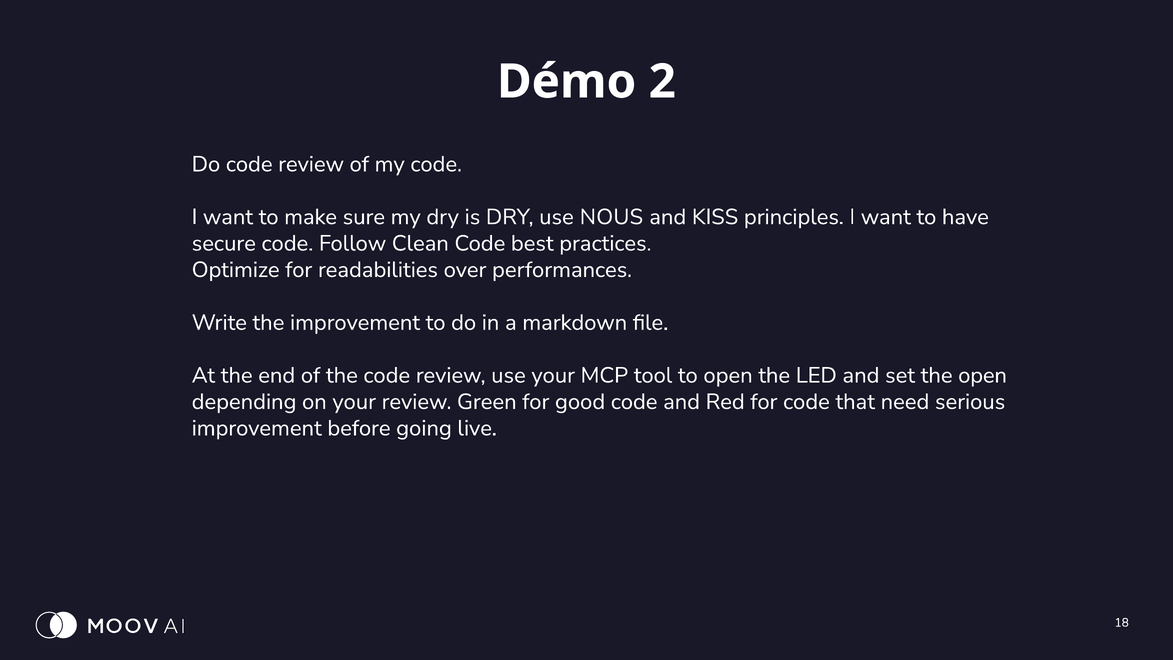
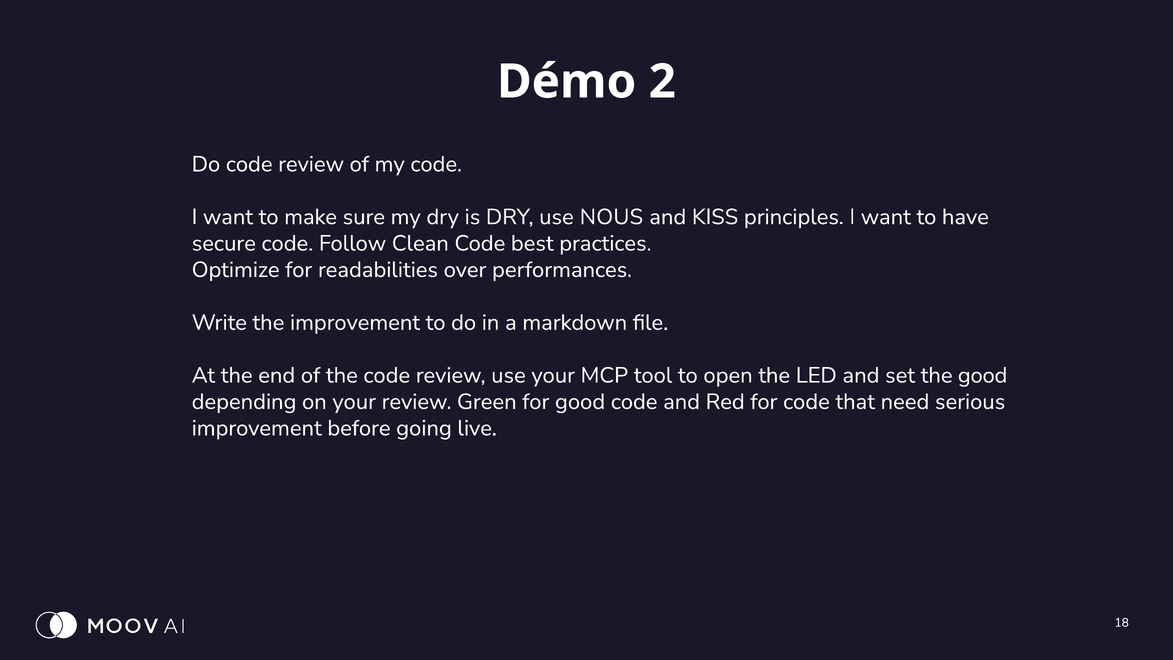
the open: open -> good (983, 375)
